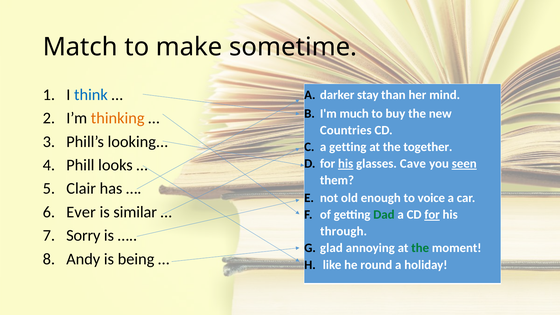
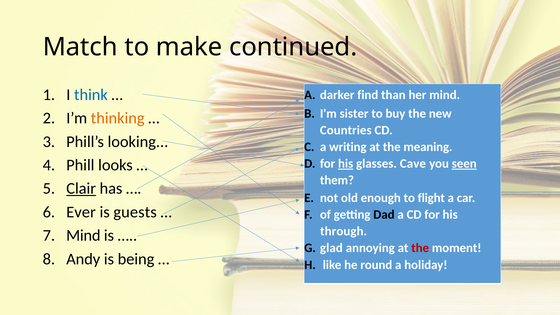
sometime: sometime -> continued (293, 47)
stay: stay -> find (368, 95)
much: much -> sister (354, 114)
a getting: getting -> writing (348, 147)
together: together -> meaning (428, 147)
Clair underline: none -> present (81, 189)
voice: voice -> flight (431, 198)
similar: similar -> guests (135, 212)
Dad colour: green -> black (384, 215)
for underline: present -> none (432, 215)
Sorry: Sorry -> Mind (83, 236)
the colour: green -> red (420, 248)
